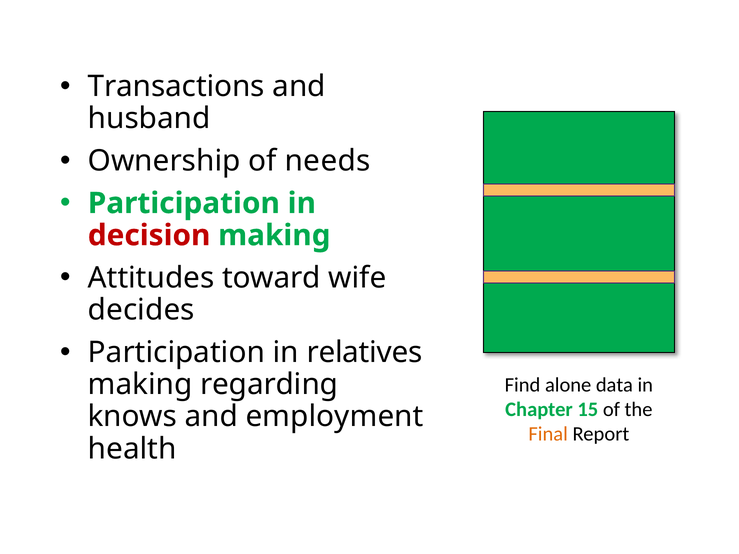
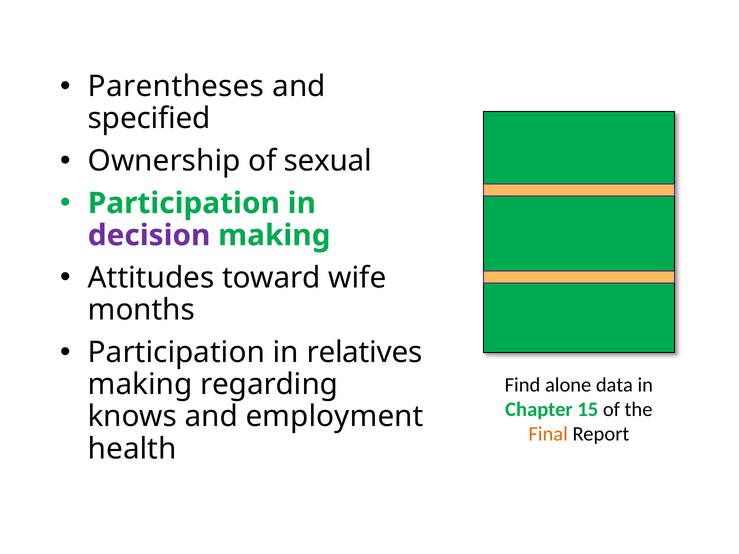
Transactions: Transactions -> Parentheses (176, 86)
husband: husband -> specified (149, 119)
needs: needs -> sexual (328, 161)
decision colour: red -> purple (149, 236)
decides: decides -> months (141, 310)
